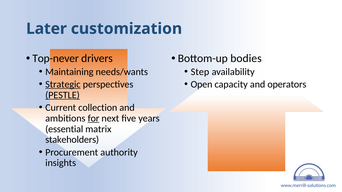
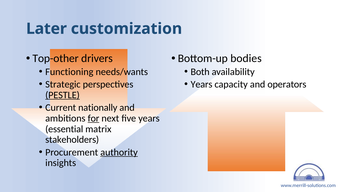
Top-never: Top-never -> Top-other (56, 59)
Maintaining: Maintaining -> Functioning (69, 72)
Step: Step -> Both (200, 72)
Strategic underline: present -> none (63, 84)
Open: Open -> Years (202, 84)
collection: collection -> nationally (98, 108)
authority underline: none -> present (119, 153)
